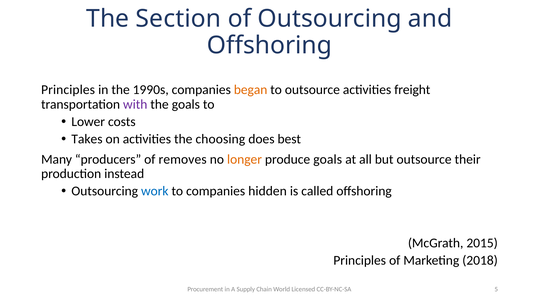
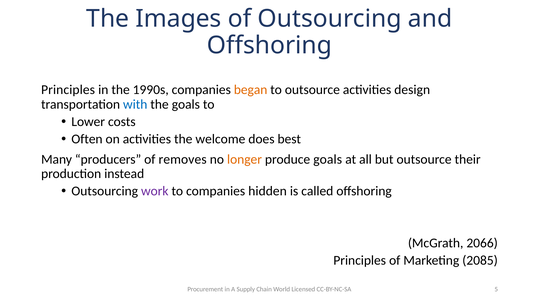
Section: Section -> Images (179, 19)
freight: freight -> design (412, 90)
with colour: purple -> blue (135, 104)
Takes: Takes -> Often (87, 139)
choosing: choosing -> welcome (220, 139)
work colour: blue -> purple (155, 191)
2015: 2015 -> 2066 (482, 243)
2018: 2018 -> 2085 (480, 261)
